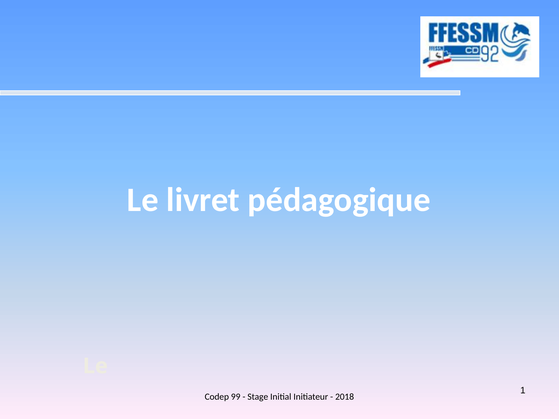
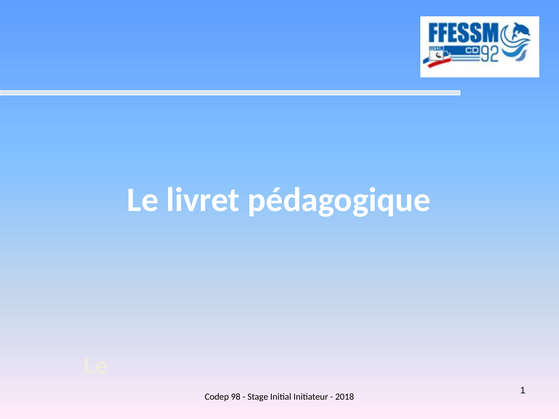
99: 99 -> 98 (236, 397)
